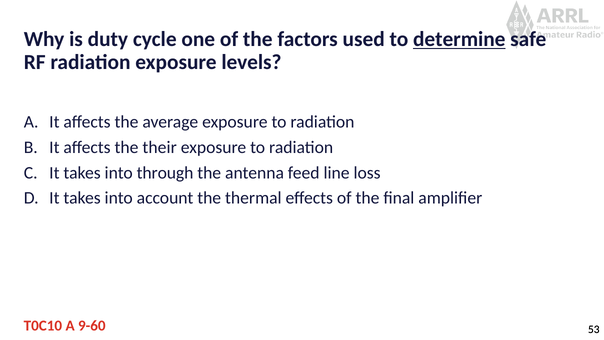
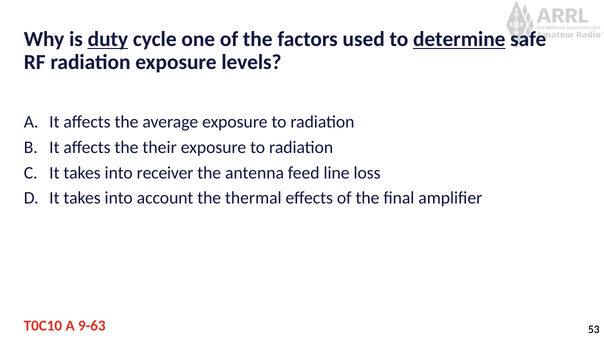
duty underline: none -> present (108, 39)
through: through -> receiver (165, 173)
9-60: 9-60 -> 9-63 (92, 325)
